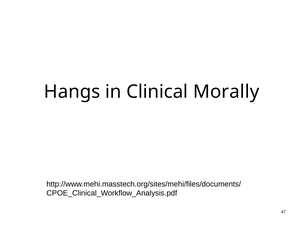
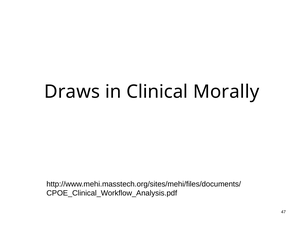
Hangs: Hangs -> Draws (72, 92)
